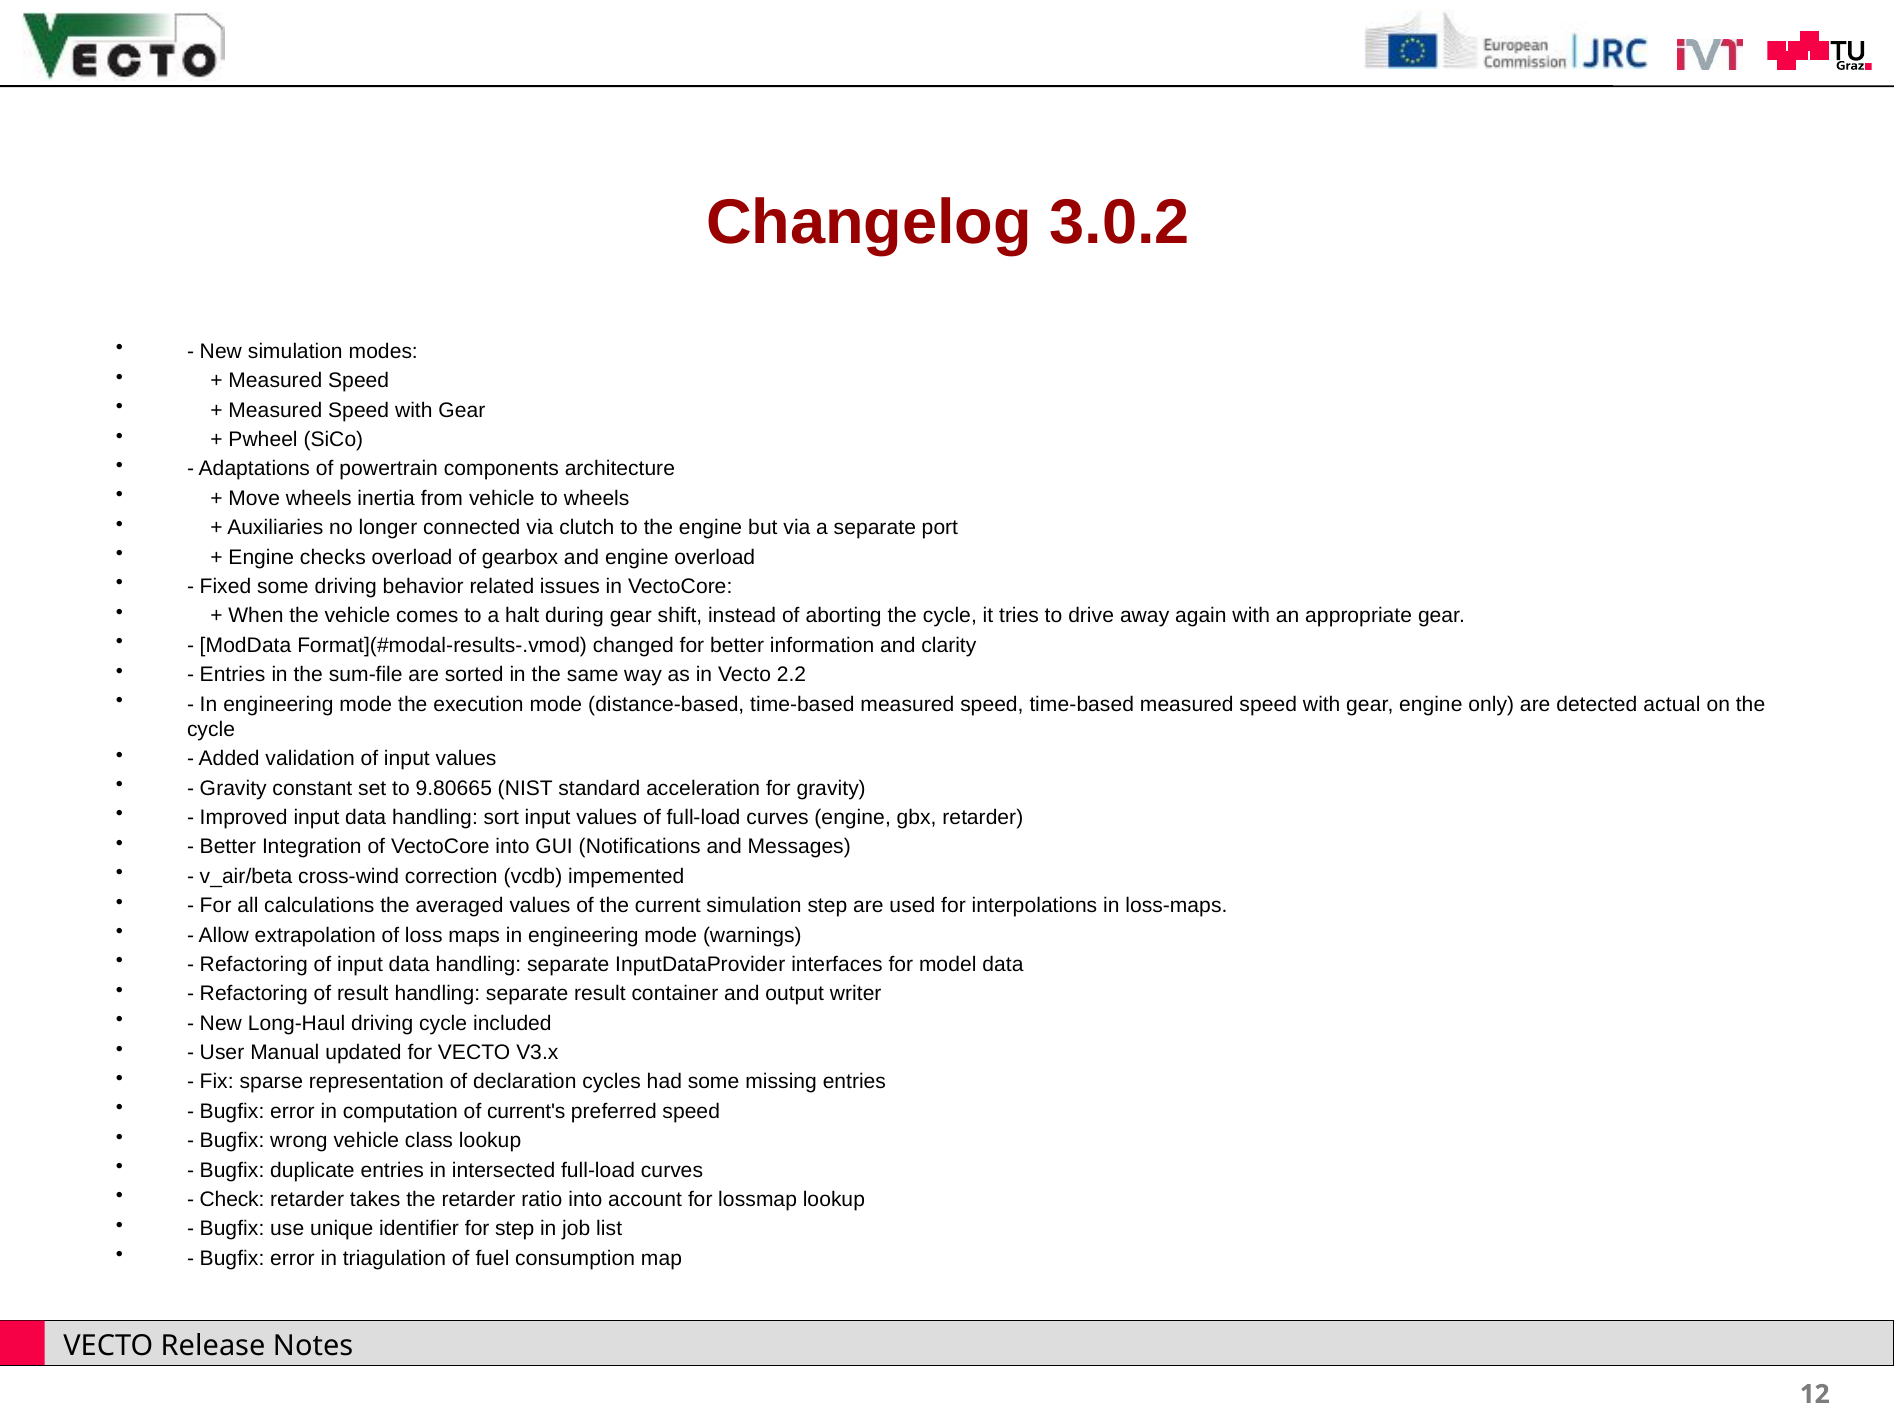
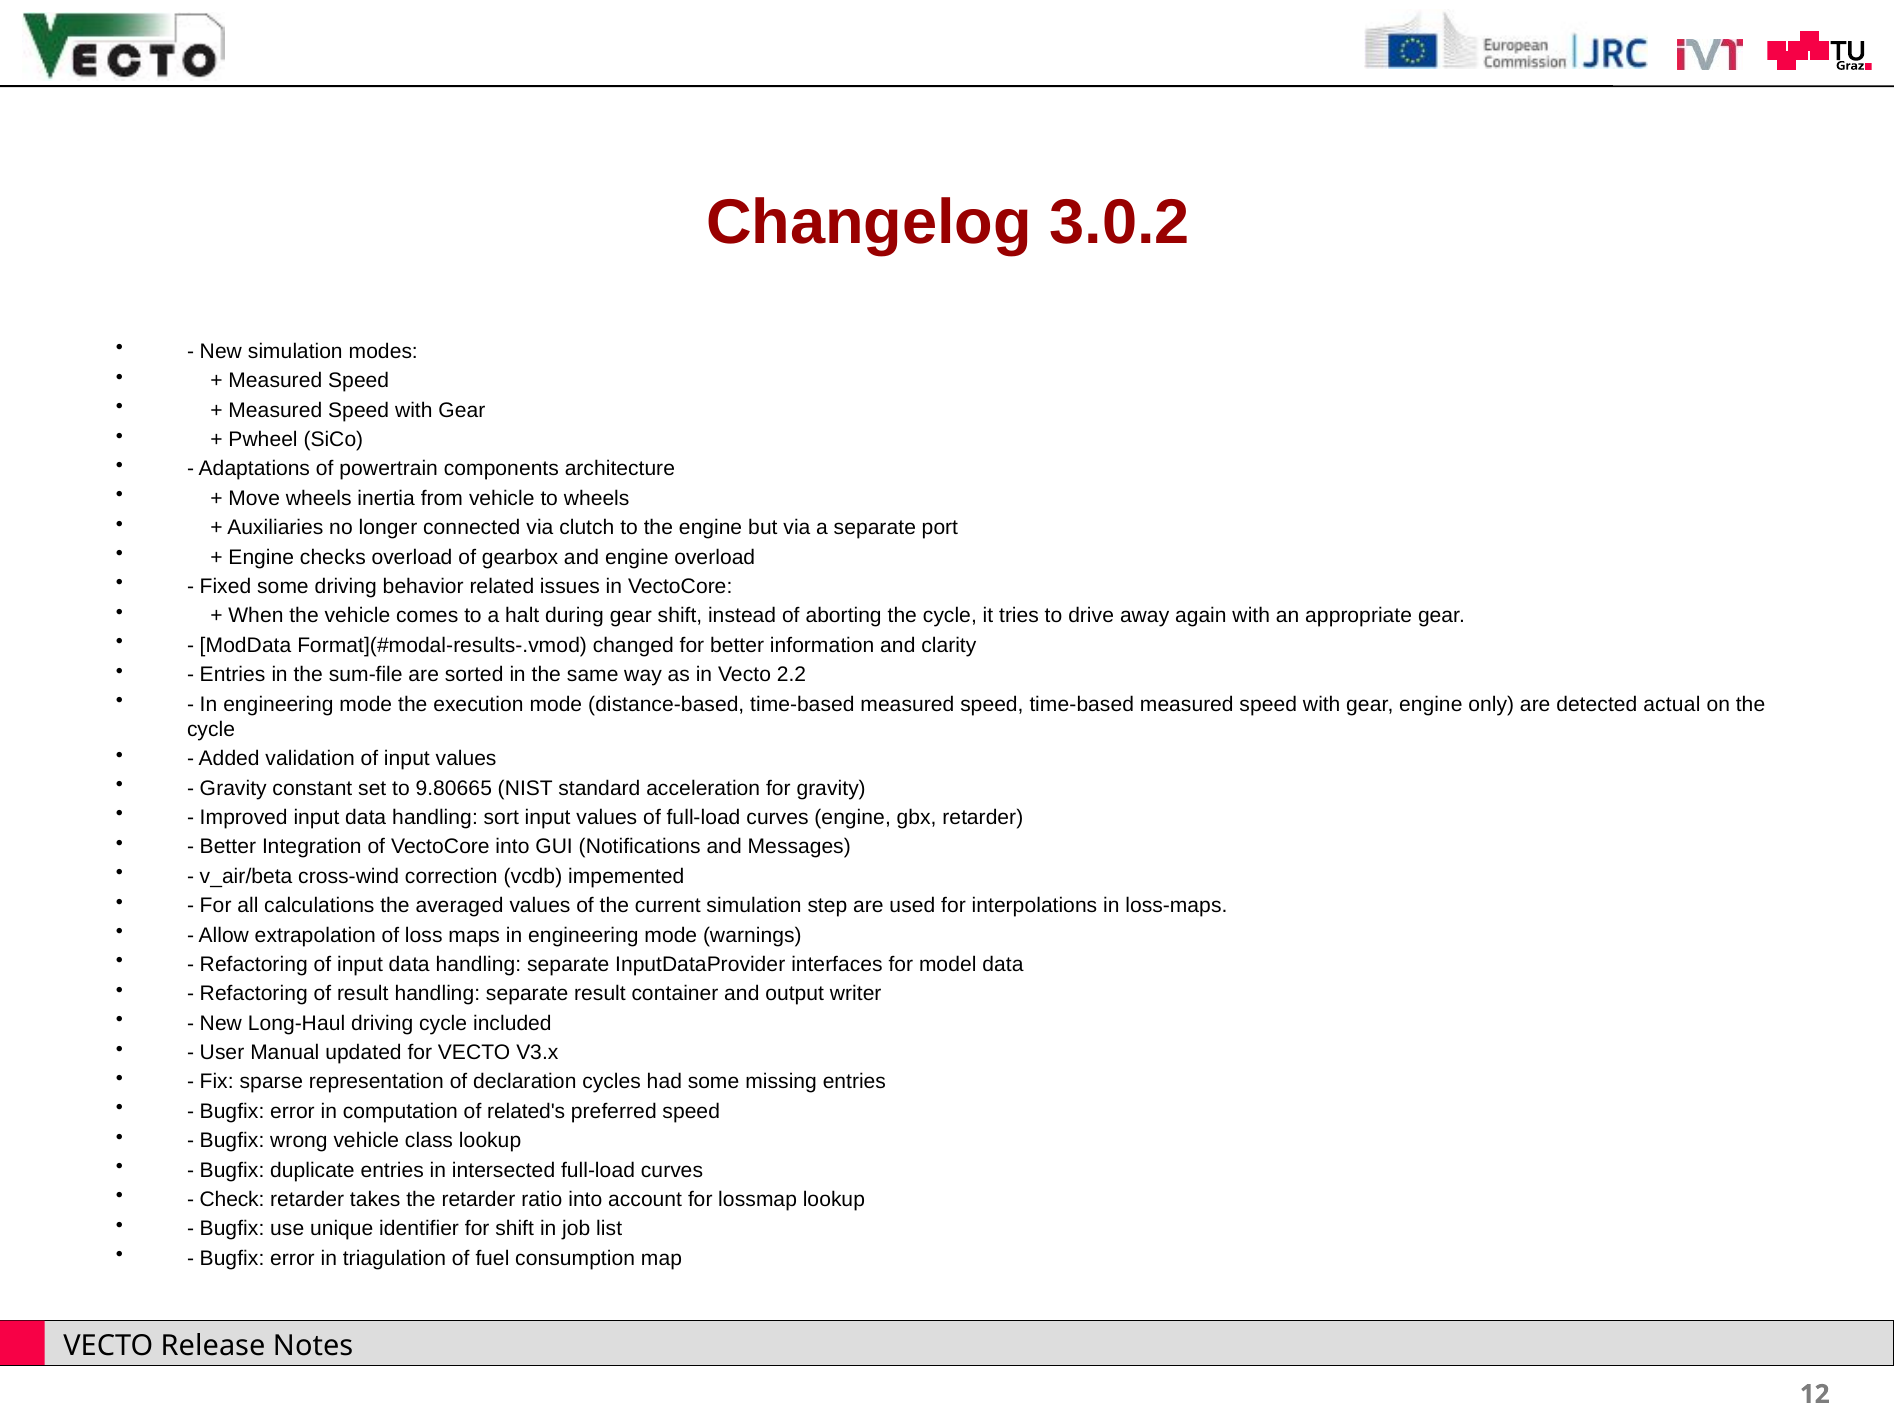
current's: current's -> related's (526, 1111)
for step: step -> shift (515, 1229)
